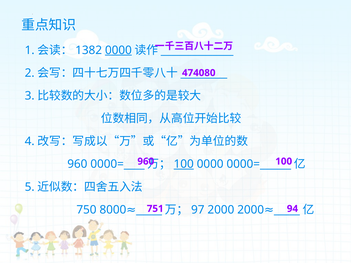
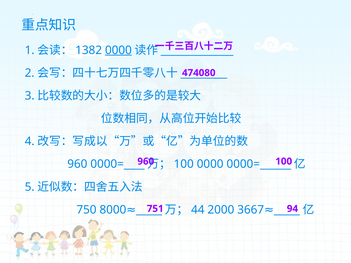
100 underline: present -> none (184, 164)
97: 97 -> 44 (198, 210)
2000 2000: 2000 -> 3667 (251, 210)
